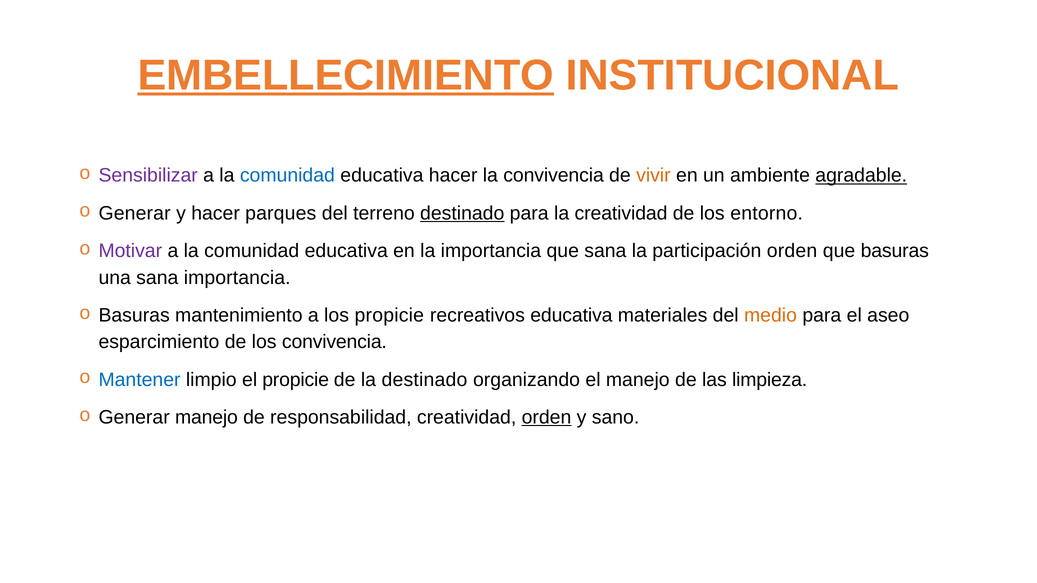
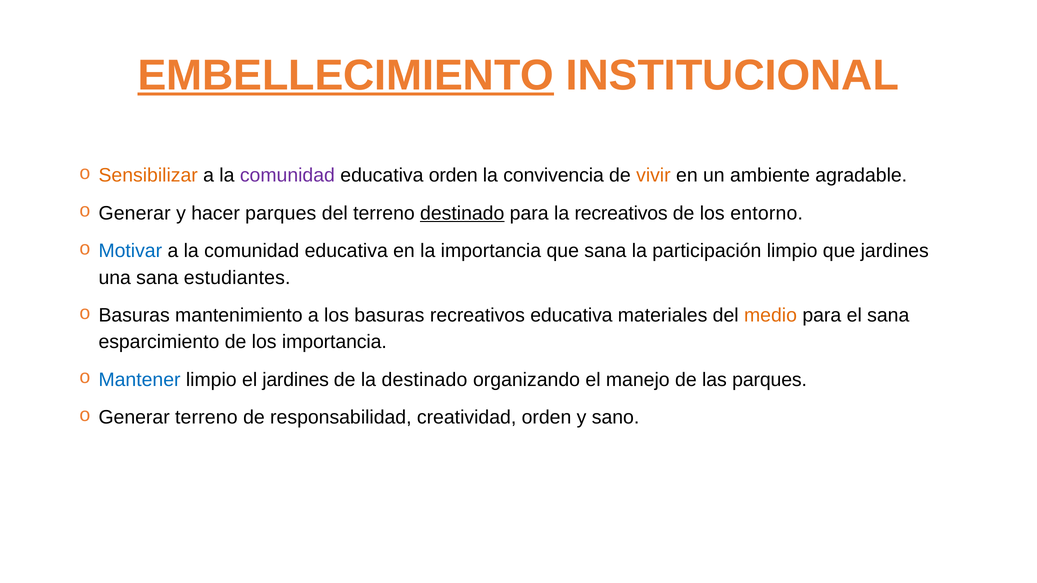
Sensibilizar colour: purple -> orange (148, 176)
comunidad colour: blue -> purple (287, 176)
educativa hacer: hacer -> orden (453, 176)
agradable underline: present -> none (861, 176)
la creatividad: creatividad -> recreativos (621, 213)
Motivar colour: purple -> blue (130, 251)
participación orden: orden -> limpio (792, 251)
que basuras: basuras -> jardines (895, 251)
sana importancia: importancia -> estudiantes (237, 278)
los propicie: propicie -> basuras (389, 315)
el aseo: aseo -> sana (888, 315)
los convivencia: convivencia -> importancia (334, 342)
el propicie: propicie -> jardines (296, 380)
las limpieza: limpieza -> parques (770, 380)
Generar manejo: manejo -> terreno (206, 417)
orden underline: present -> none (546, 417)
